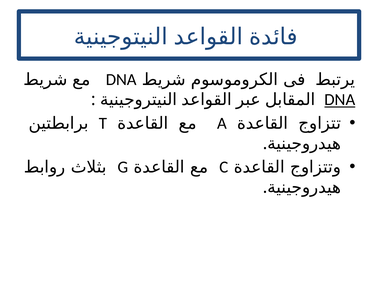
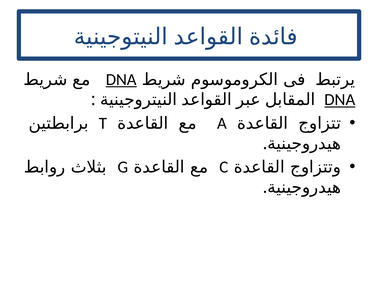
DNA underline: none -> present (121, 79)
